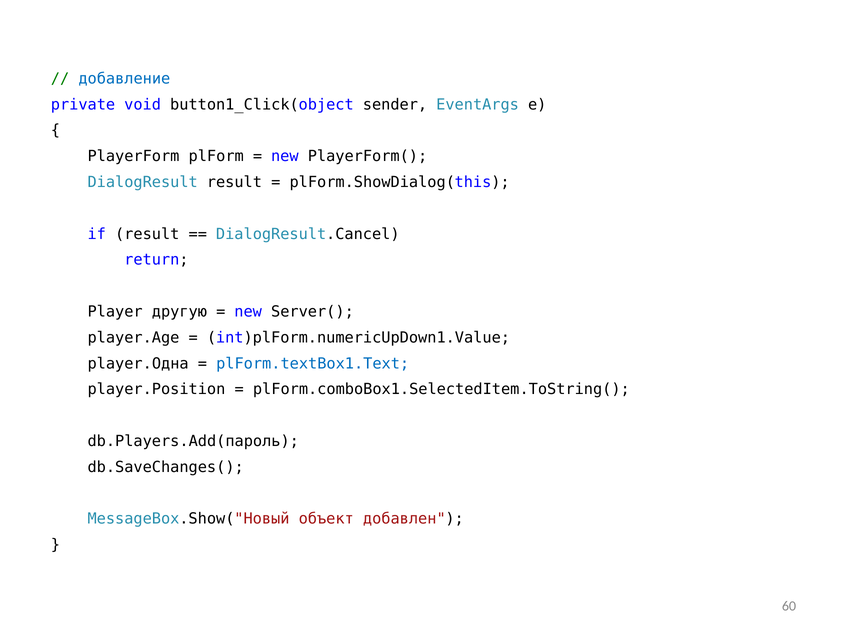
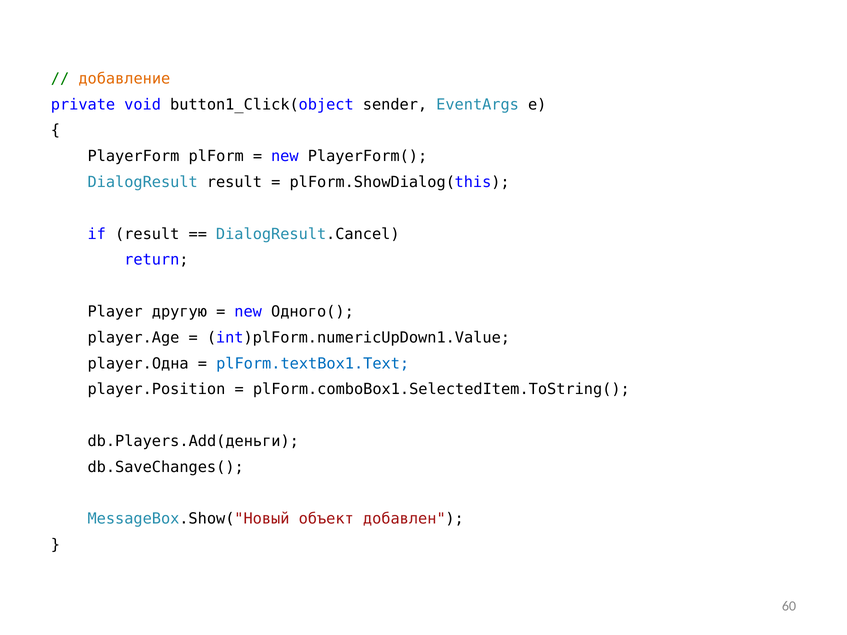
добавление colour: blue -> orange (124, 79)
Server(: Server( -> Одного( (312, 312)
db.Players.Add(пароль: db.Players.Add(пароль -> db.Players.Add(деньги (193, 441)
